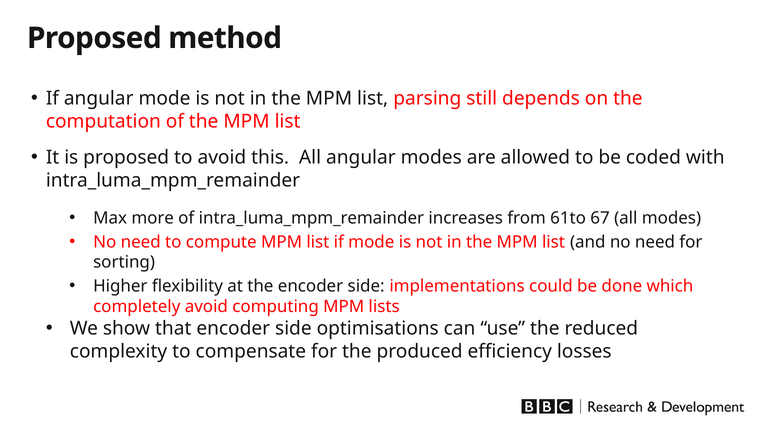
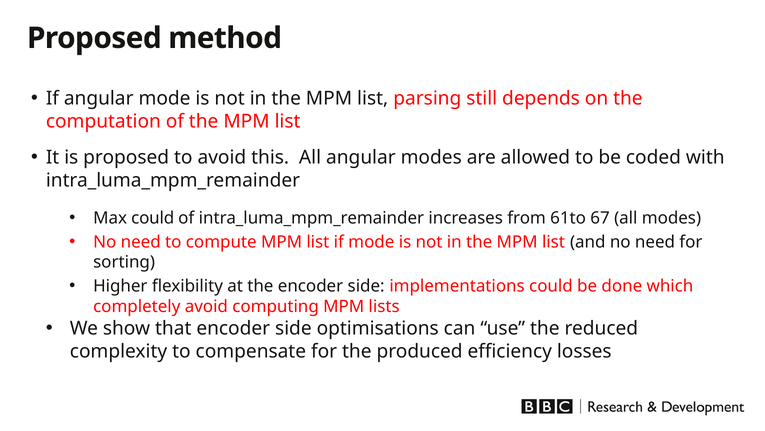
Max more: more -> could (153, 218)
